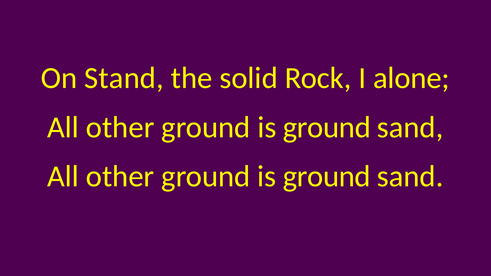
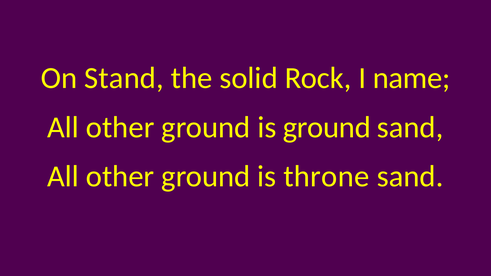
alone: alone -> name (412, 78)
ground: ground -> throne (326, 176)
